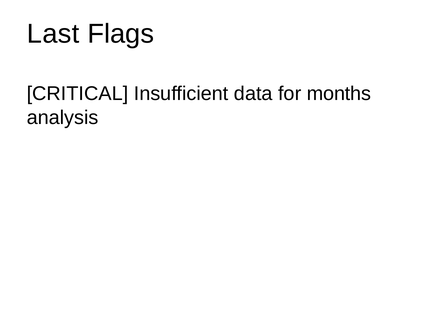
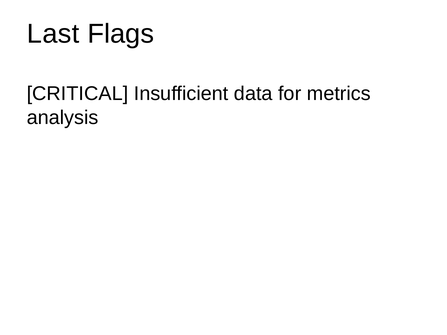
months: months -> metrics (339, 94)
